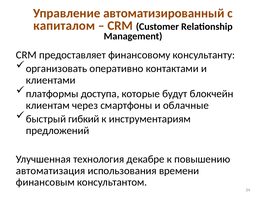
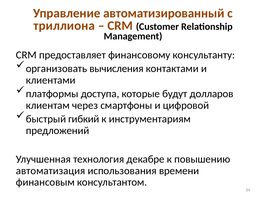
капиталом: капиталом -> триллиона (64, 26)
оперативно: оперативно -> вычисления (117, 69)
блокчейн: блокчейн -> долларов (212, 94)
облачные: облачные -> цифровой (186, 106)
